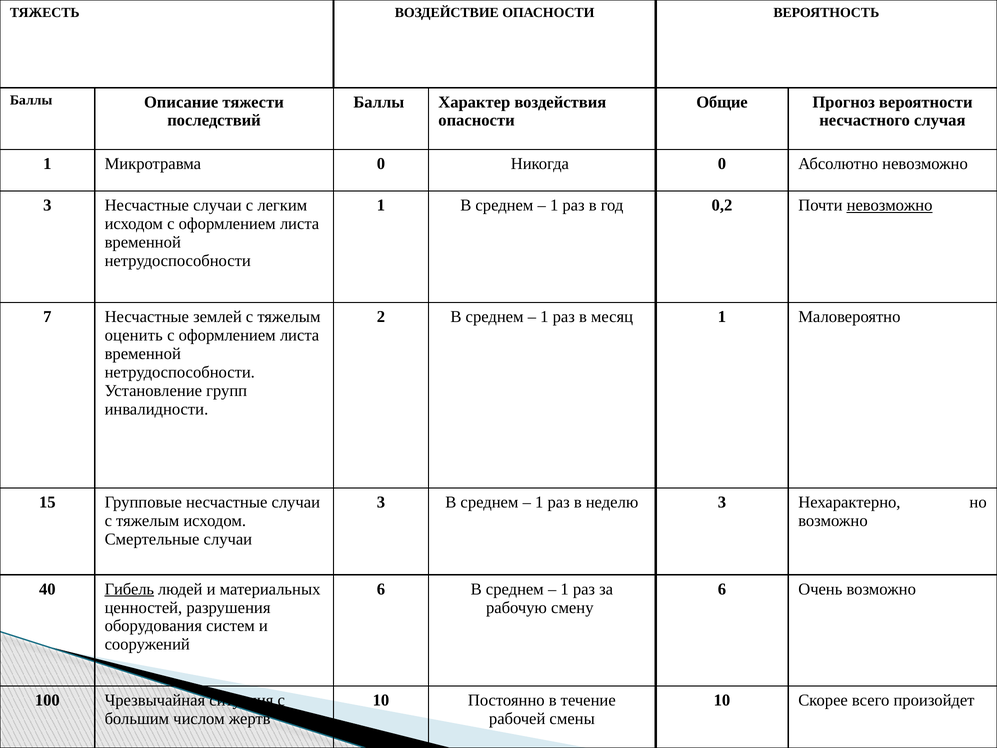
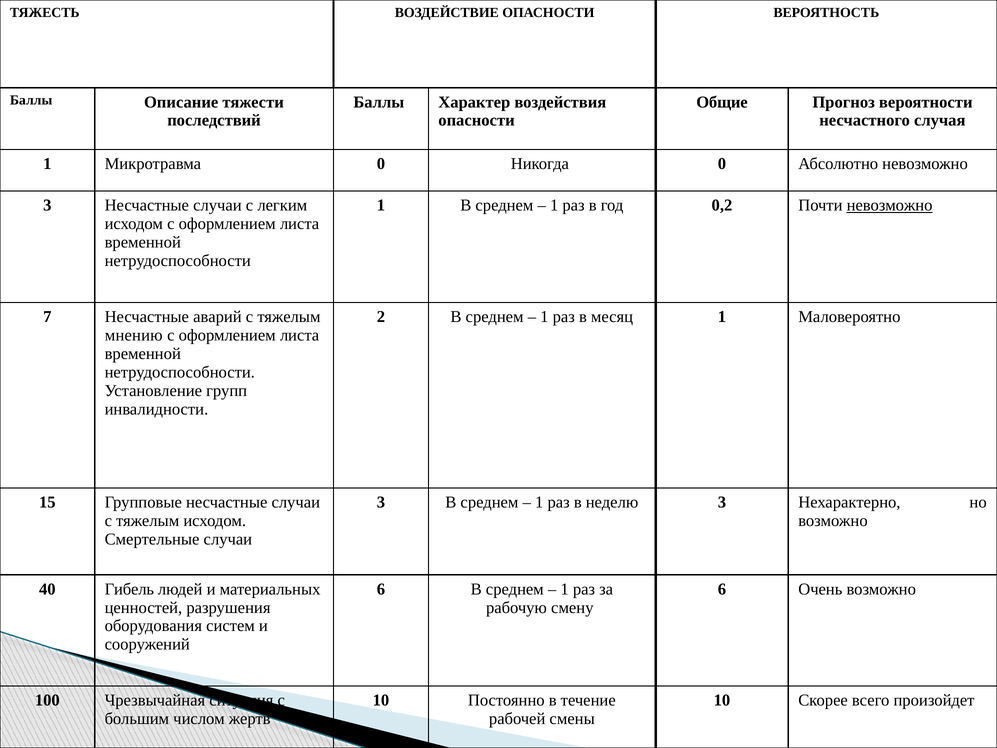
землей: землей -> аварий (217, 317)
оценить: оценить -> мнению (134, 335)
Гибель underline: present -> none (129, 589)
